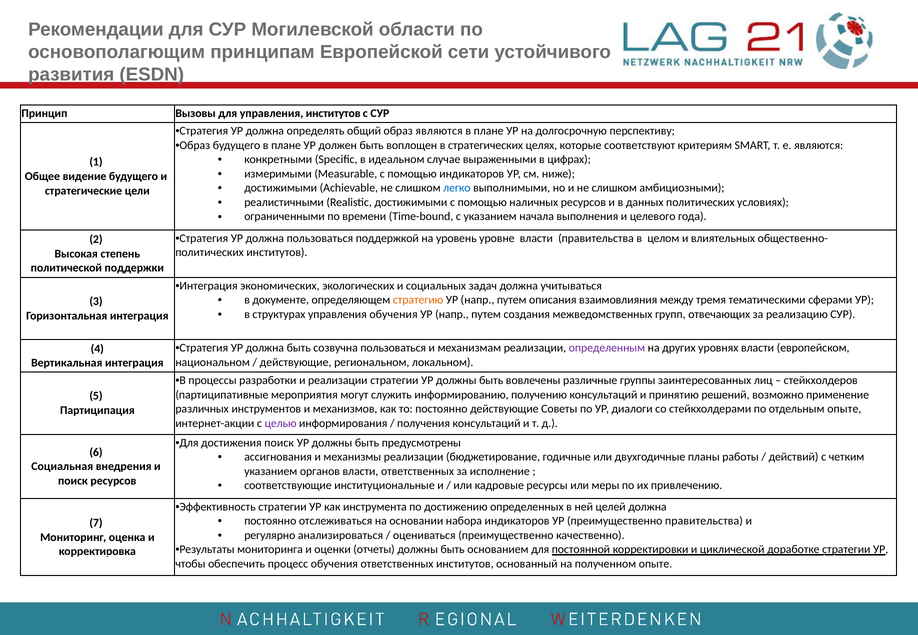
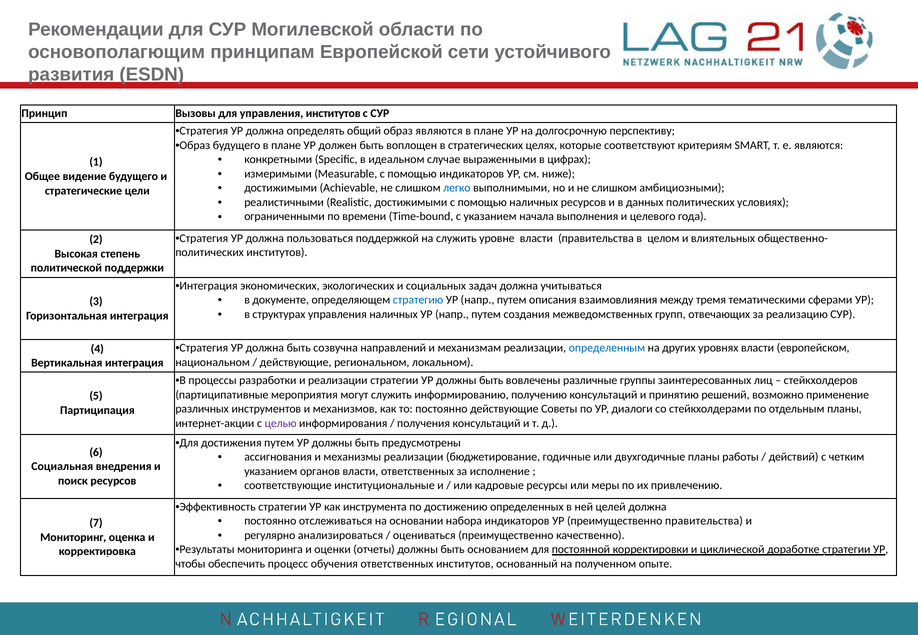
на уровень: уровень -> служить (456, 238)
стратегию colour: orange -> blue (418, 300)
управления обучения: обучения -> наличных (394, 314)
созвучна пользоваться: пользоваться -> направлений (393, 348)
определенным colour: purple -> blue (607, 348)
отдельным опыте: опыте -> планы (844, 409)
достижения поиск: поиск -> путем (279, 443)
